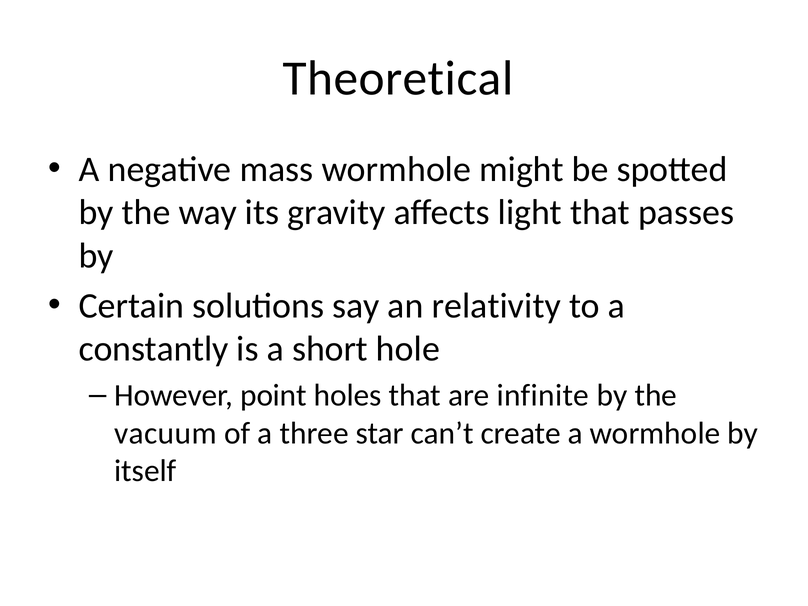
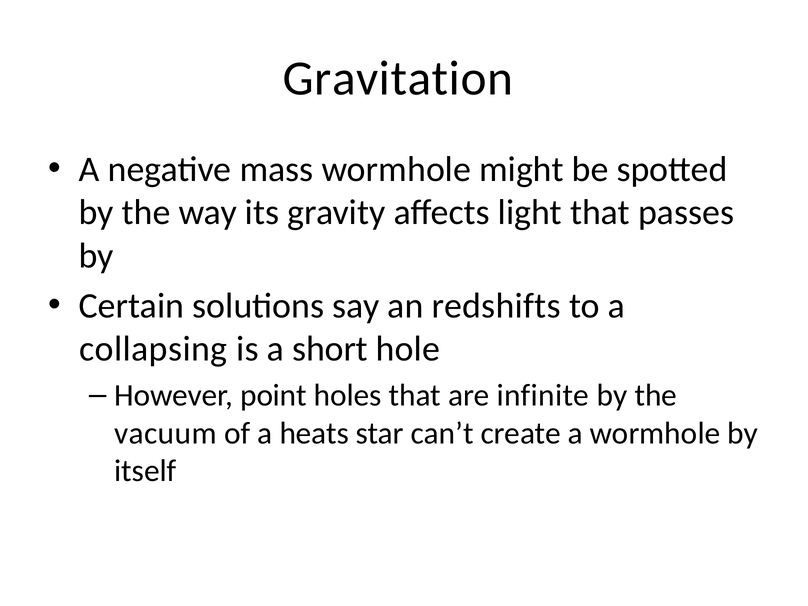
Theoretical: Theoretical -> Gravitation (398, 78)
relativity: relativity -> redshifts (496, 306)
constantly: constantly -> collapsing (153, 349)
three: three -> heats (314, 433)
